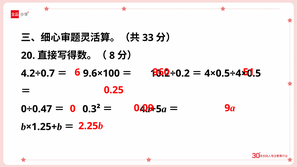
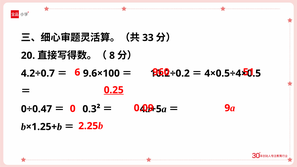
0.25 underline: none -> present (114, 90)
